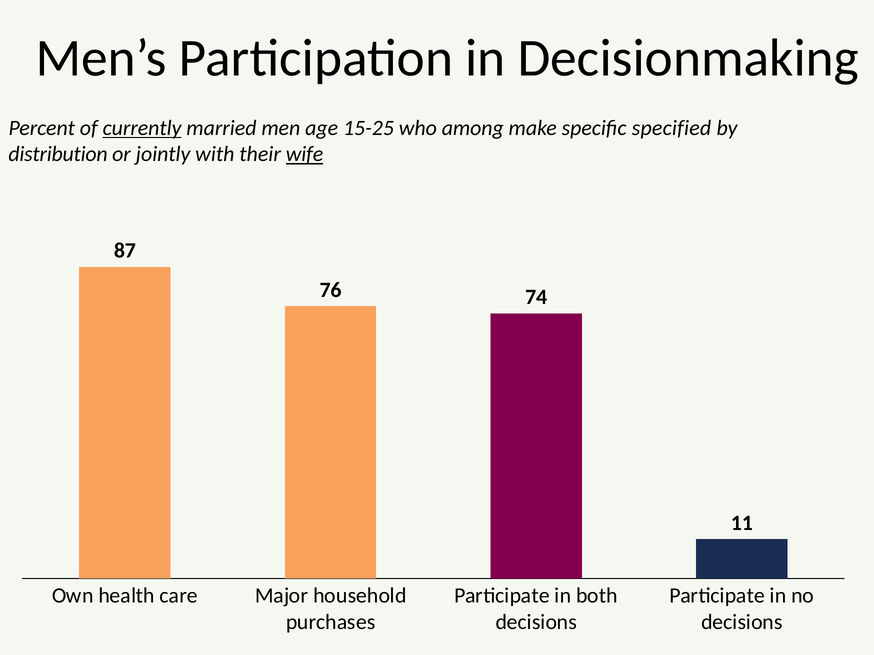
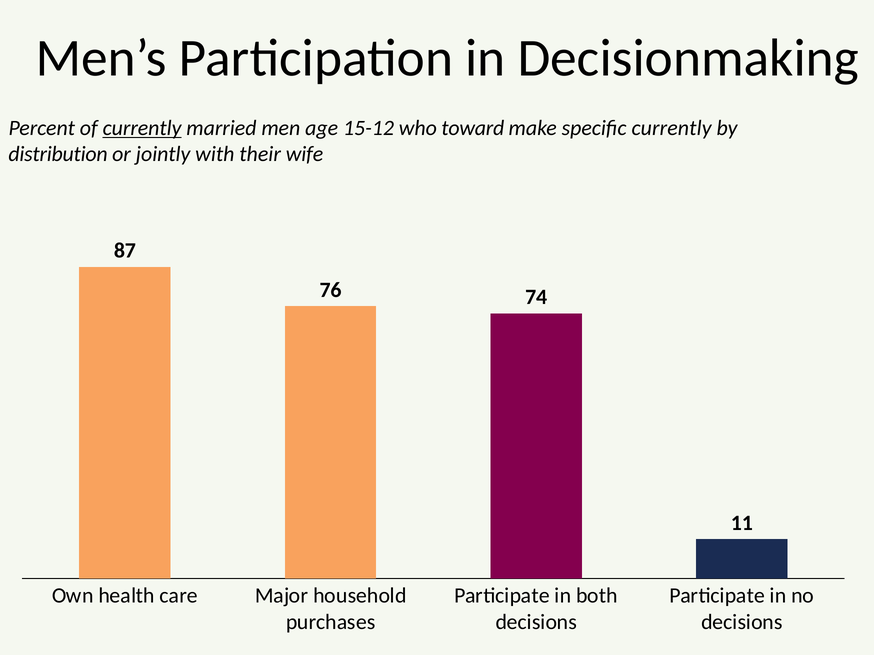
15-25: 15-25 -> 15-12 (368, 128)
among: among -> toward (473, 128)
specific specified: specified -> currently (672, 128)
wife underline: present -> none (304, 154)
